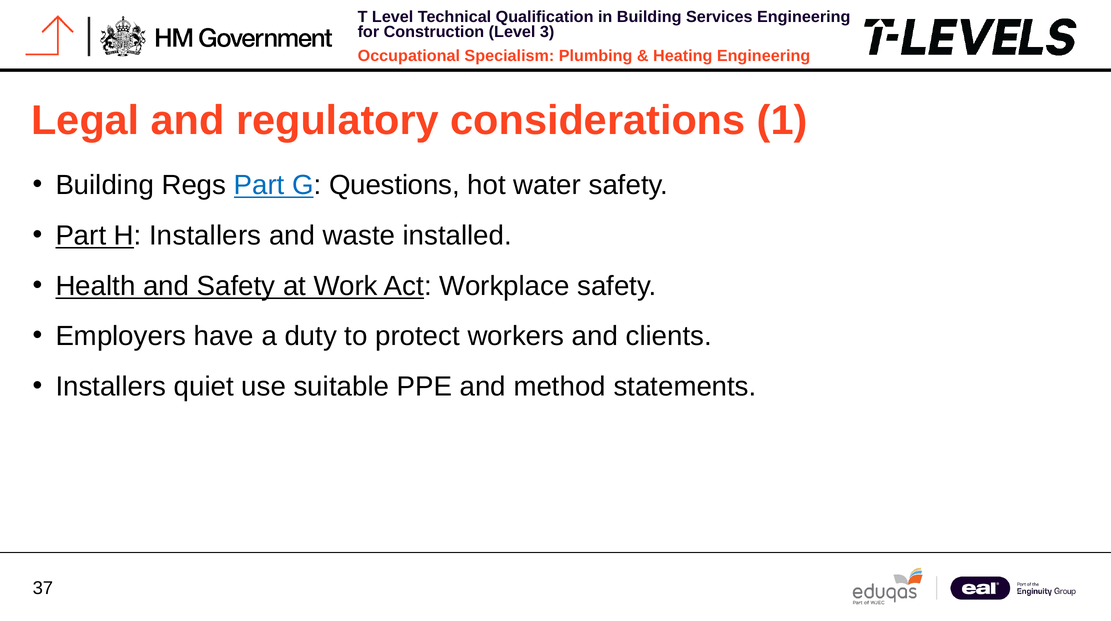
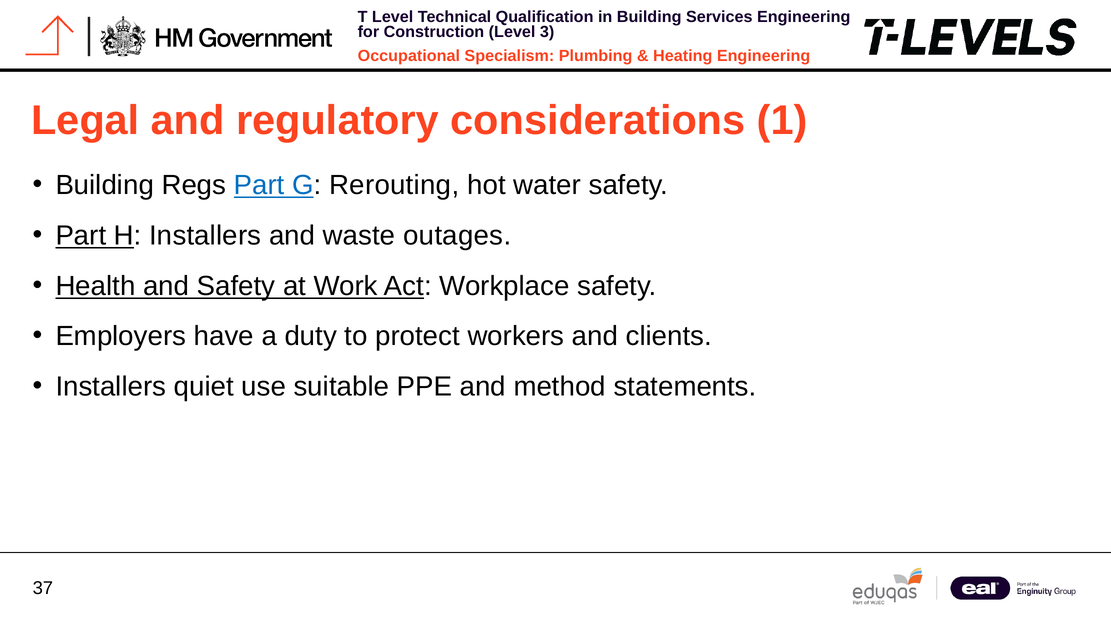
Questions: Questions -> Rerouting (394, 185)
installed: installed -> outages (457, 236)
